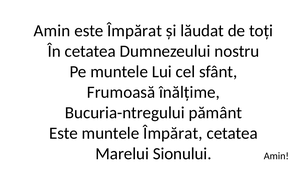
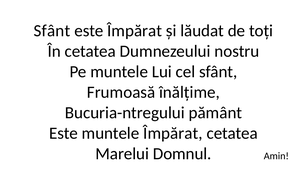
Amin: Amin -> Sfânt (52, 31)
Sionului: Sionului -> Domnul (182, 154)
